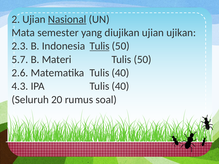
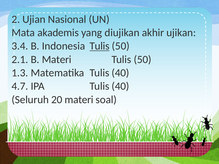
Nasional underline: present -> none (67, 19)
semester: semester -> akademis (58, 33)
diujikan ujian: ujian -> akhir (153, 33)
2.3: 2.3 -> 3.4 (20, 46)
5.7: 5.7 -> 2.1 (20, 60)
2.6: 2.6 -> 1.3 (20, 73)
4.3: 4.3 -> 4.7 (20, 86)
20 rumus: rumus -> materi (79, 100)
